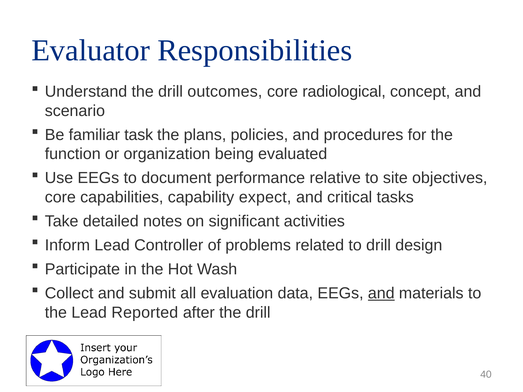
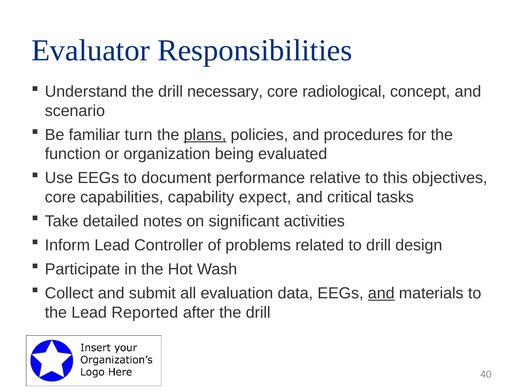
outcomes: outcomes -> necessary (225, 92)
task: task -> turn (139, 135)
plans underline: none -> present (205, 135)
site: site -> this (395, 178)
